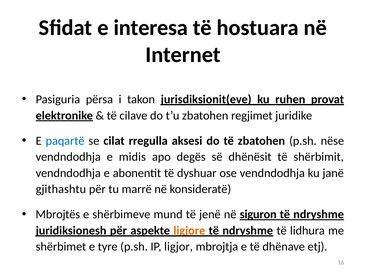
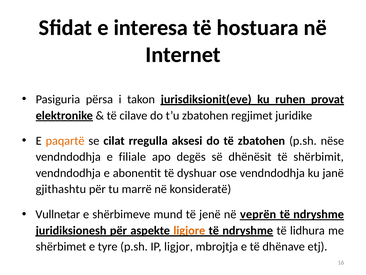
paqartë colour: blue -> orange (65, 141)
midis: midis -> filiale (132, 157)
Mbrojtës: Mbrojtës -> Vullnetar (58, 214)
siguron: siguron -> veprën (258, 214)
